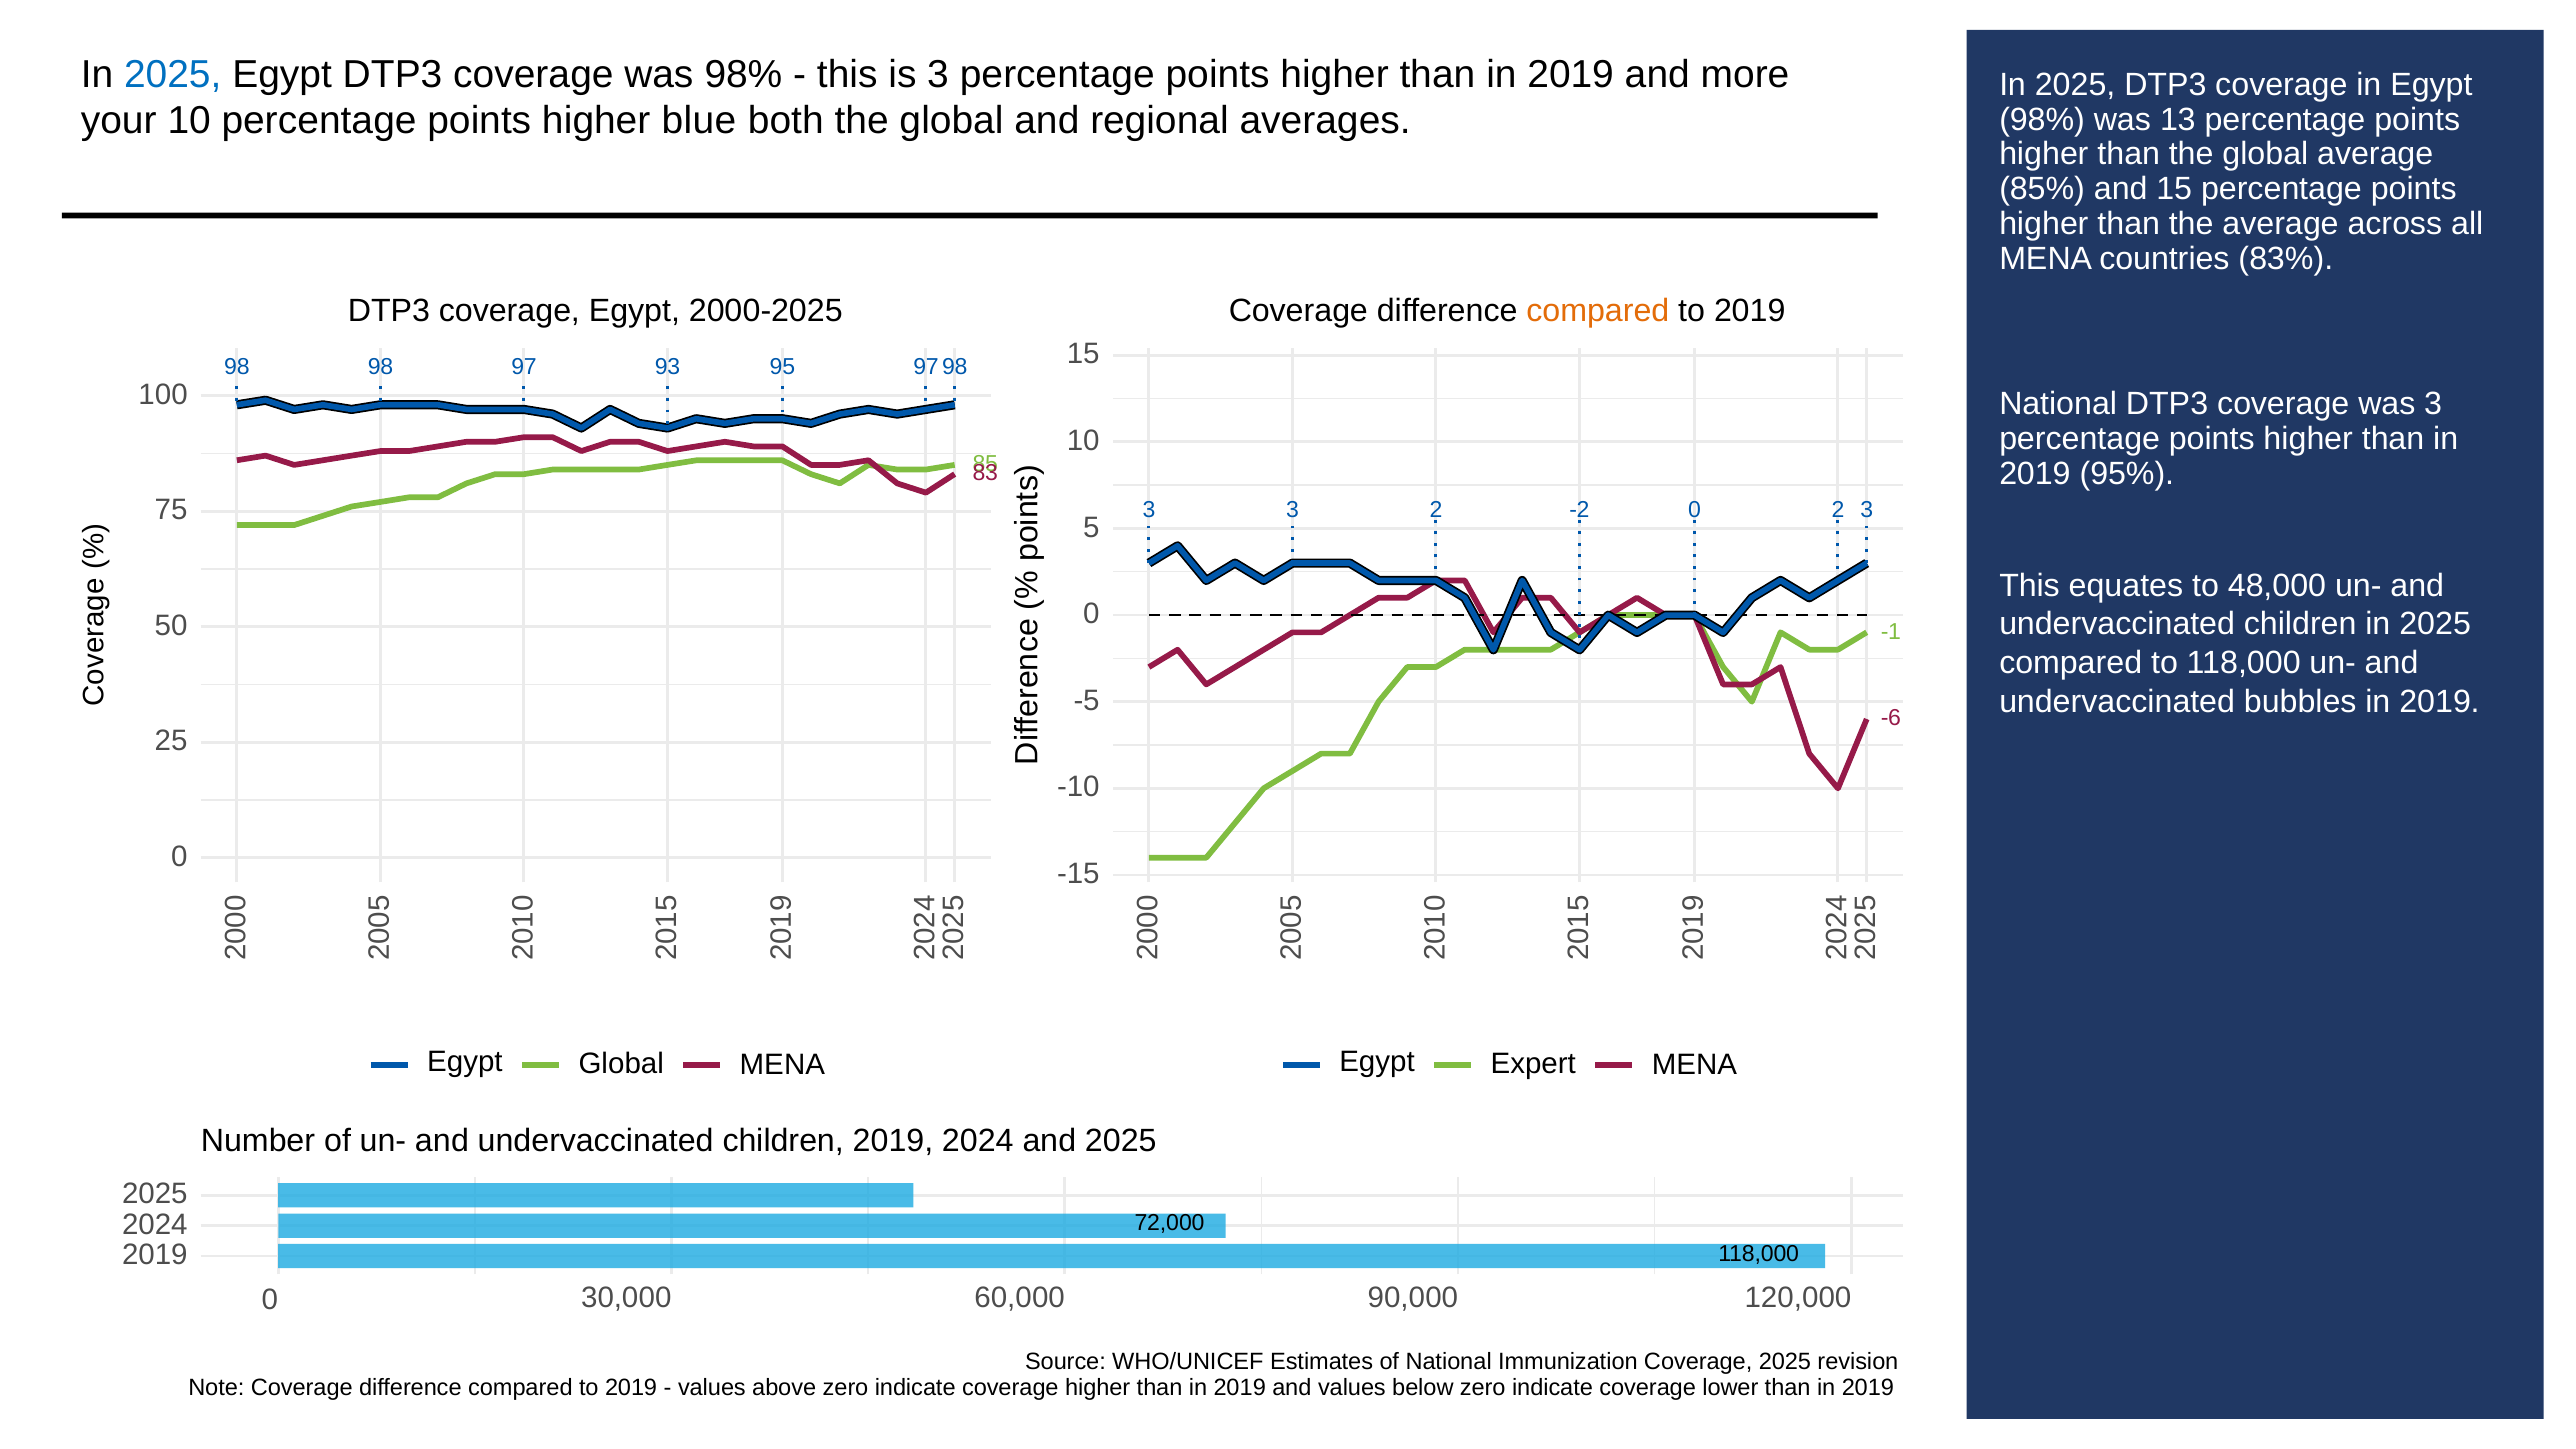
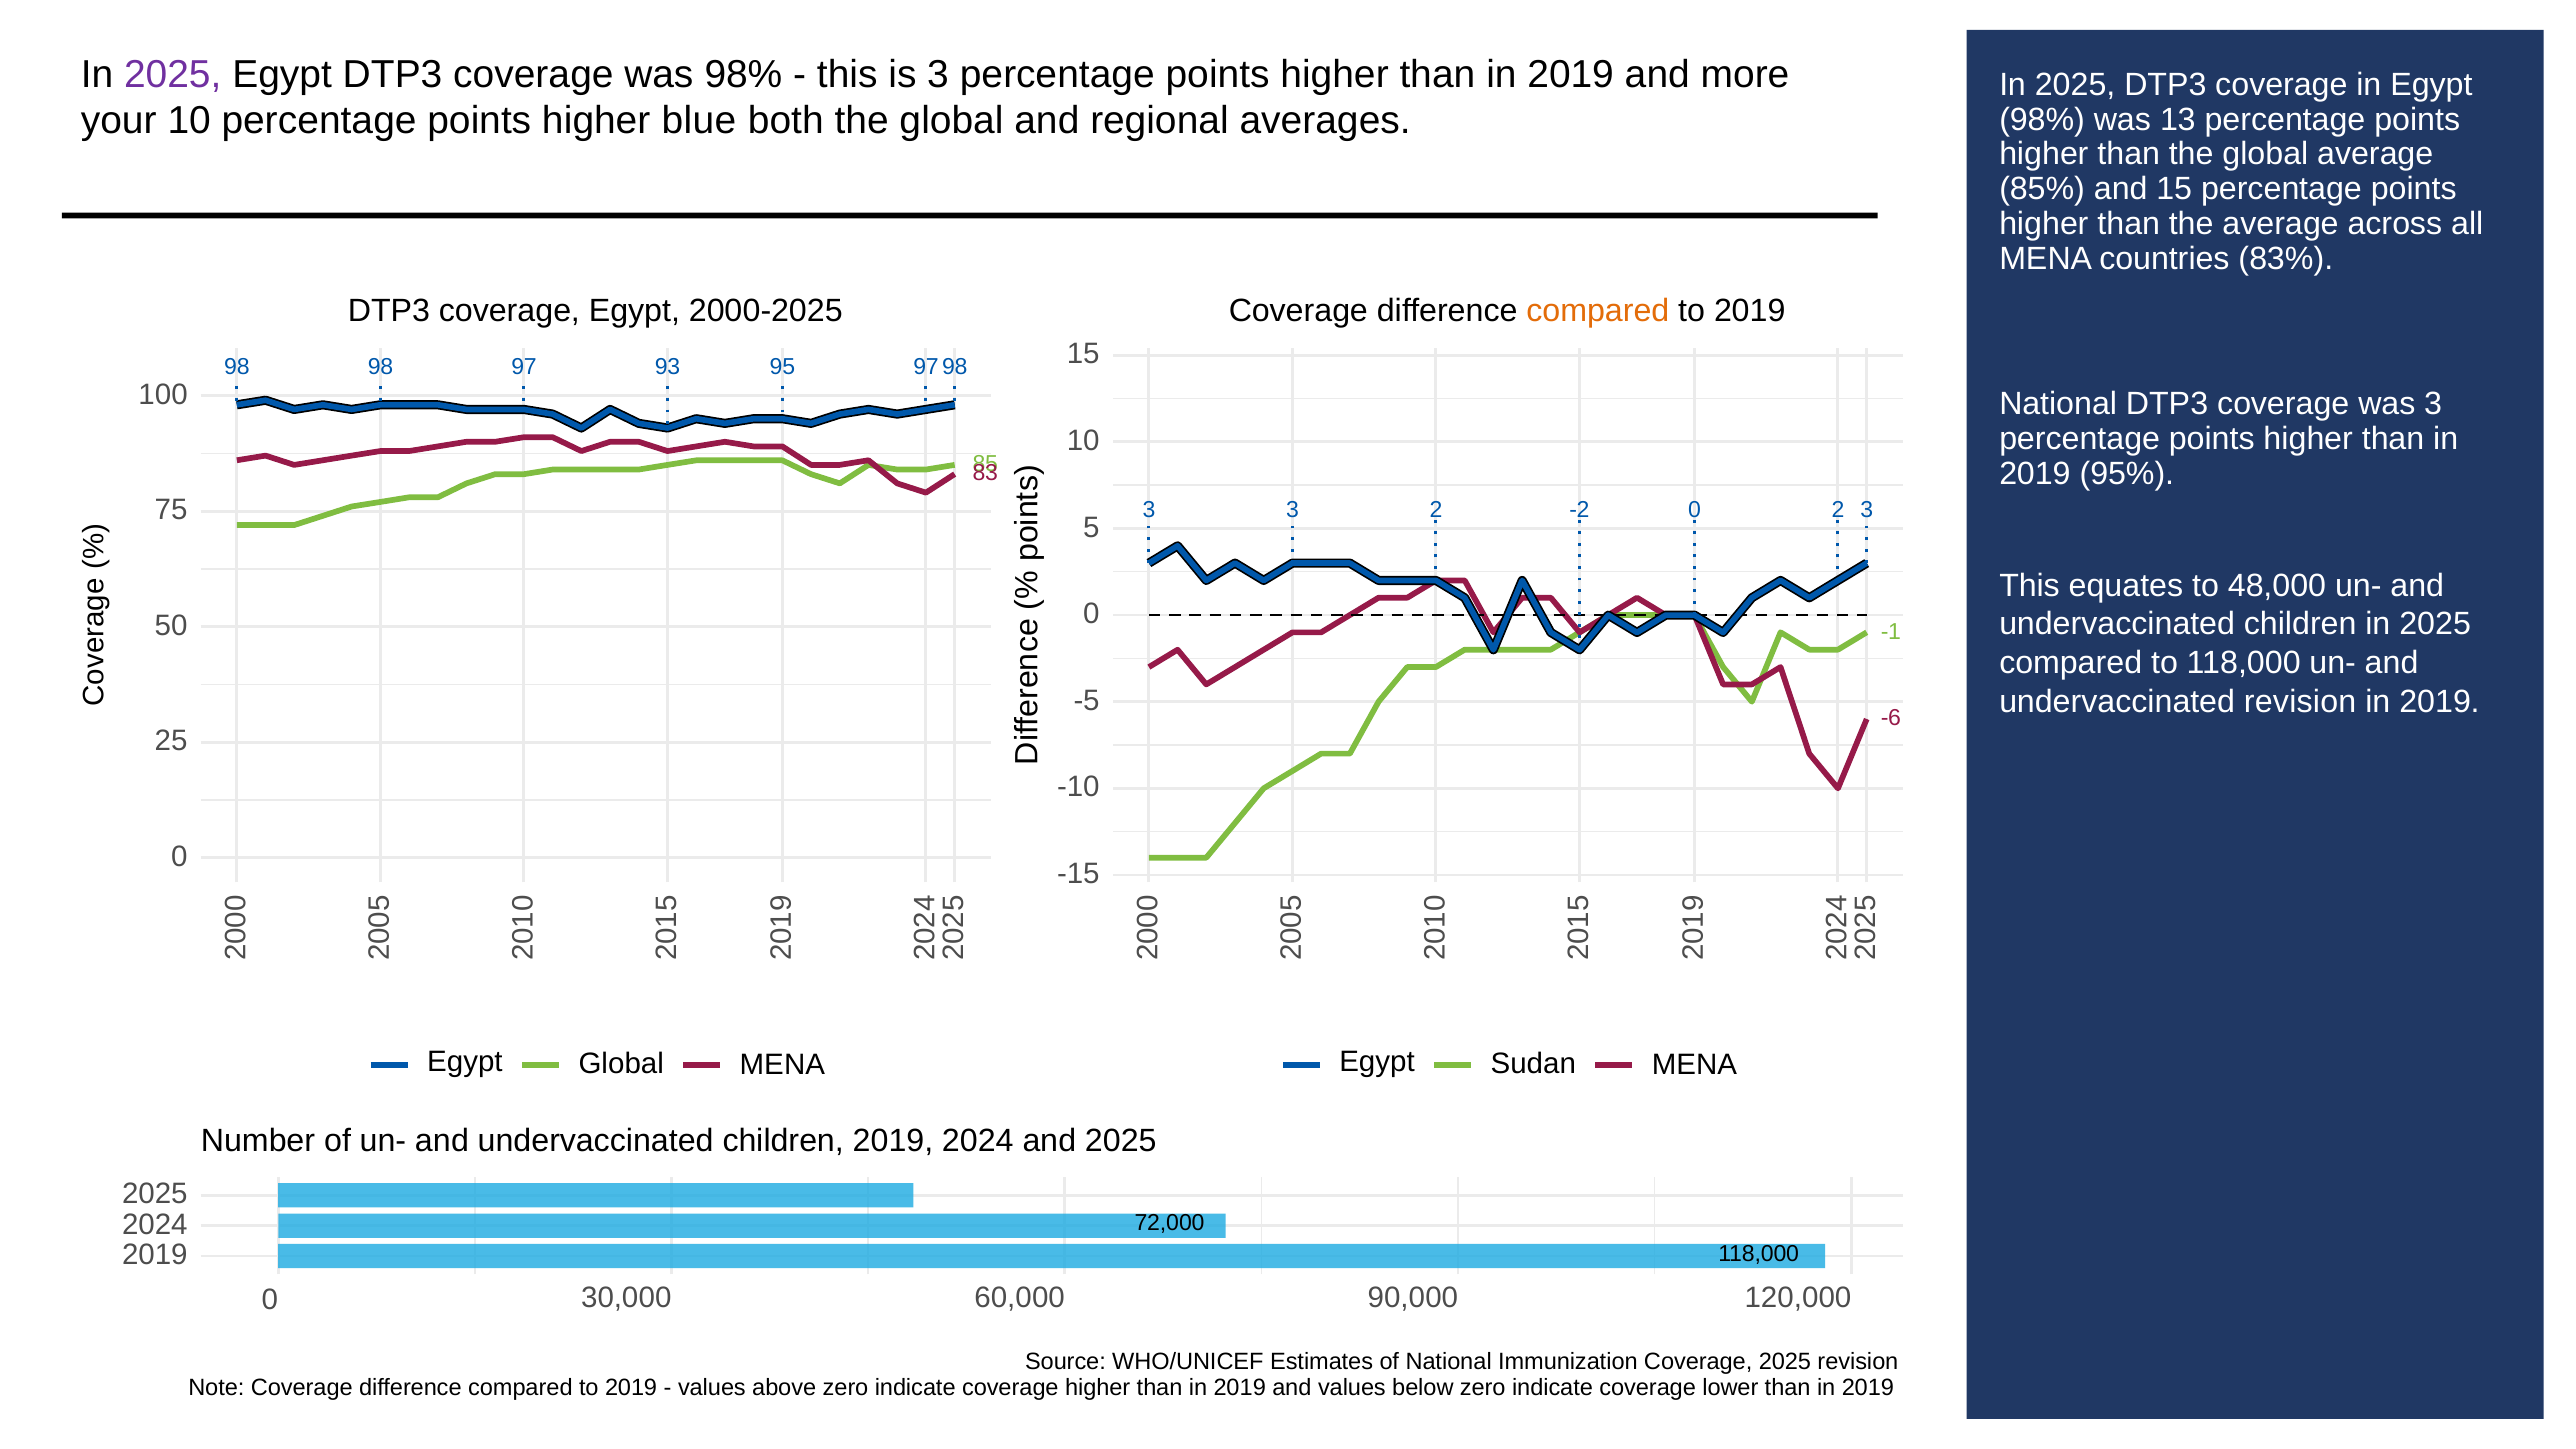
2025 colour: blue -> purple (173, 74)
undervaccinated bubbles: bubbles -> revision (2300, 701)
Expert: Expert -> Sudan (1533, 1064)
